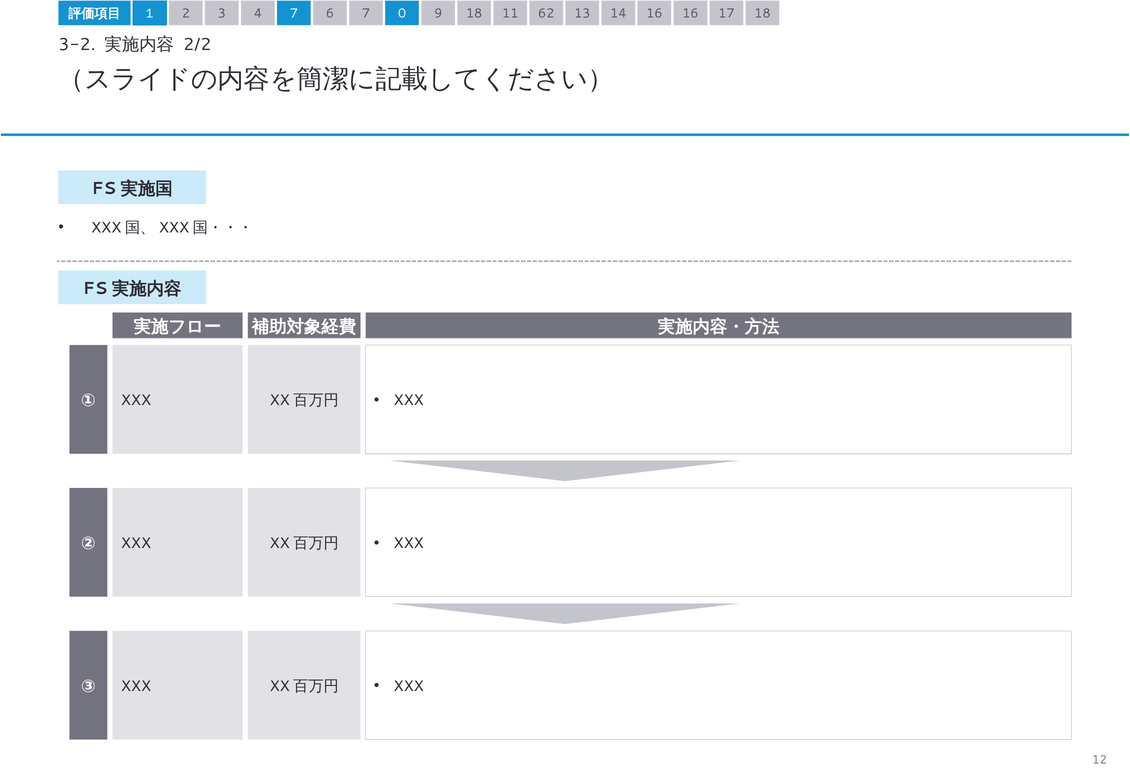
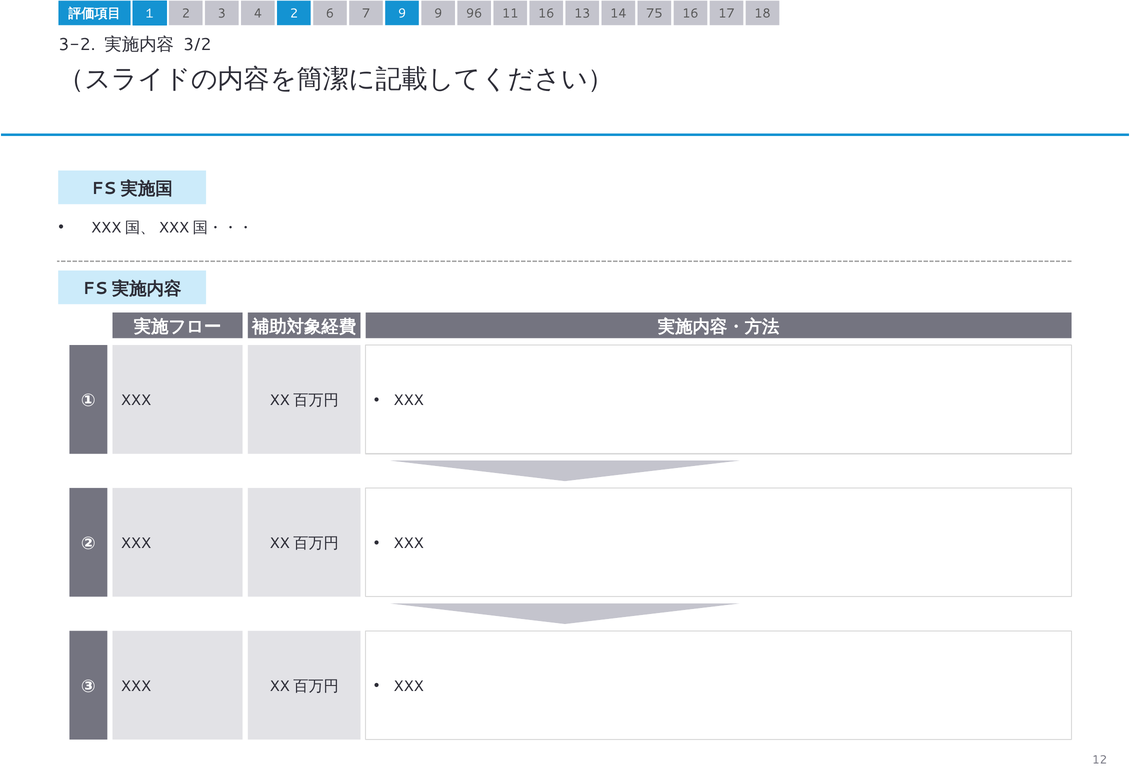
4 7: 7 -> 2 (294, 13)
7 0: 0 -> 9 (402, 13)
9 18: 18 -> 96 (474, 13)
11 62: 62 -> 16 (546, 13)
14 16: 16 -> 75 (654, 13)
2/2: 2/2 -> 3/2 (197, 45)
